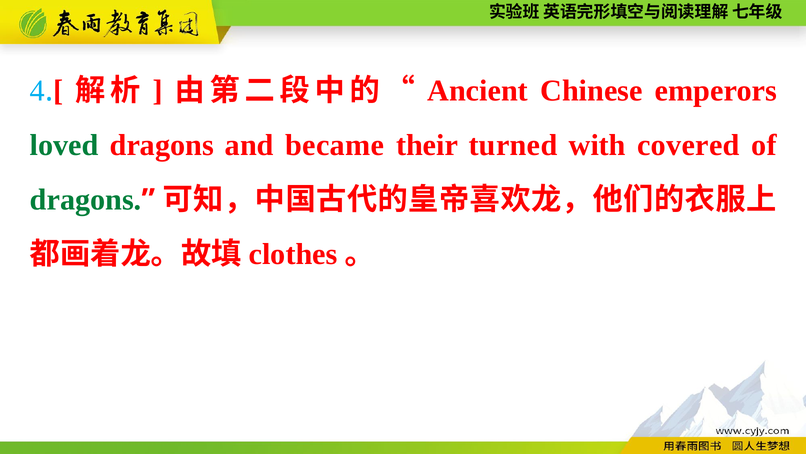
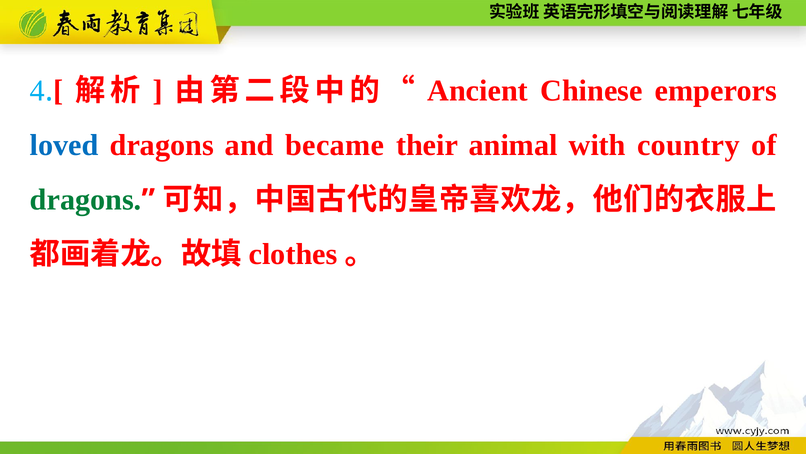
loved colour: green -> blue (64, 145)
turned: turned -> animal (513, 145)
covered: covered -> country (688, 145)
